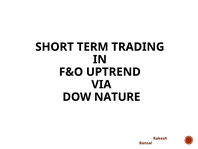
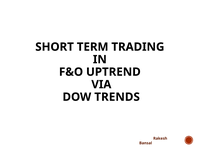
NATURE: NATURE -> TRENDS (117, 97)
